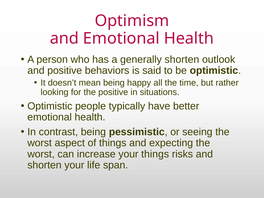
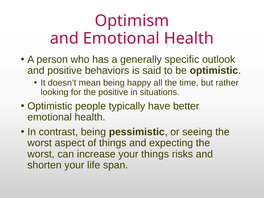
generally shorten: shorten -> specific (182, 59)
